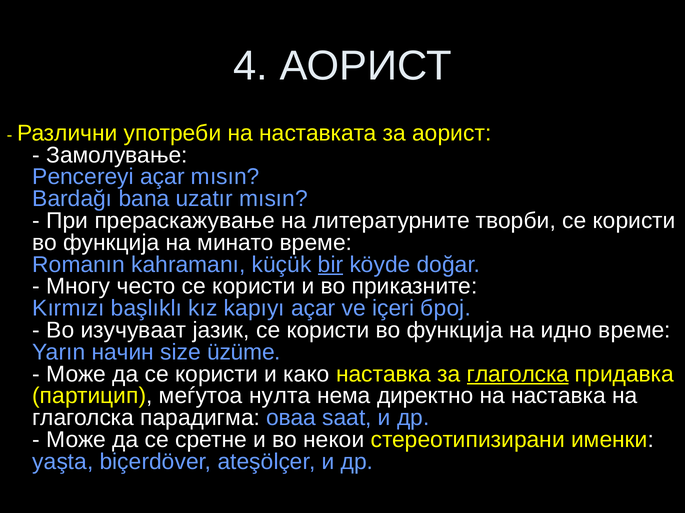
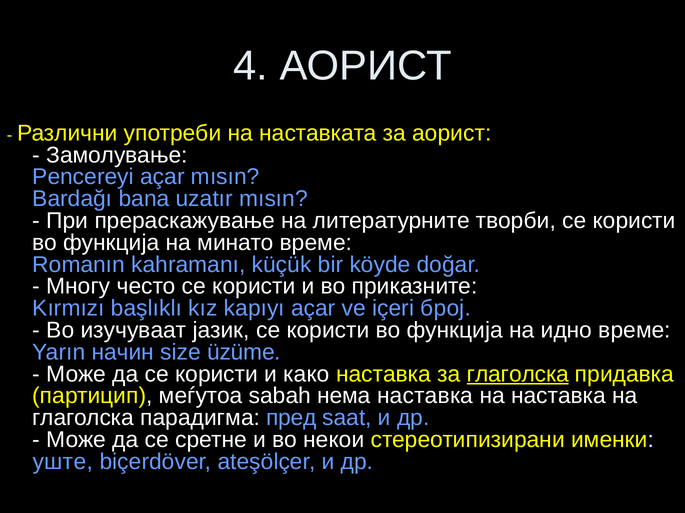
bir underline: present -> none (331, 265)
нулта: нулта -> sabah (280, 396)
нема директно: директно -> наставка (425, 396)
оваа: оваа -> пред (291, 418)
yaşta: yaşta -> уште (63, 462)
